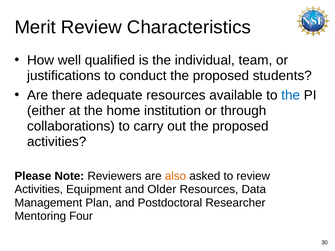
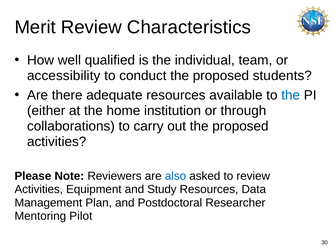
justifications: justifications -> accessibility (64, 76)
also colour: orange -> blue (175, 176)
Older: Older -> Study (162, 190)
Four: Four -> Pilot (81, 216)
